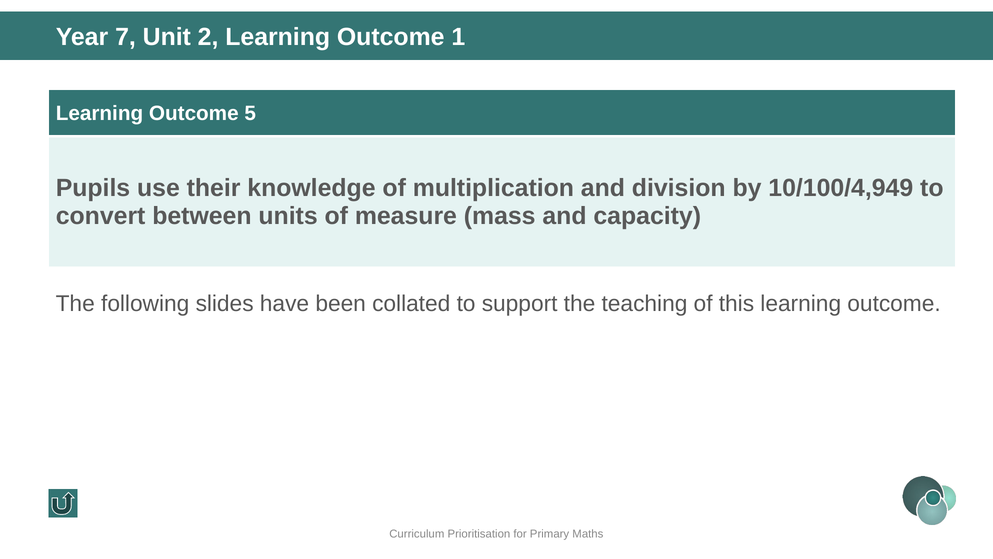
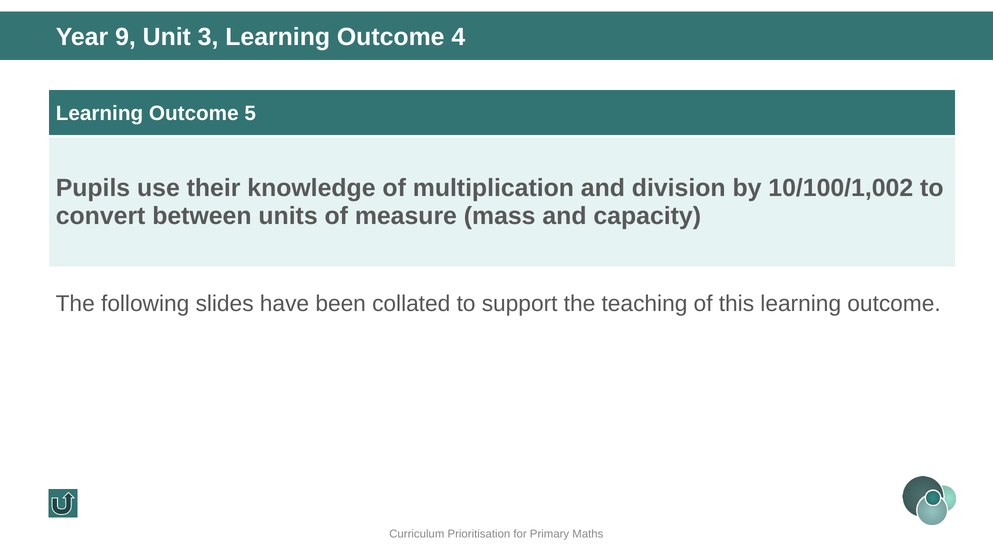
7: 7 -> 9 (125, 37)
2: 2 -> 3 (208, 37)
1: 1 -> 4 (458, 37)
10/100/4,949: 10/100/4,949 -> 10/100/1,002 (841, 188)
